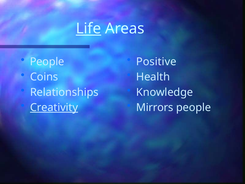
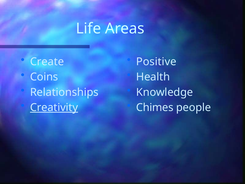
Life underline: present -> none (89, 29)
People: People -> Create (47, 62)
Mirrors: Mirrors -> Chimes (155, 107)
